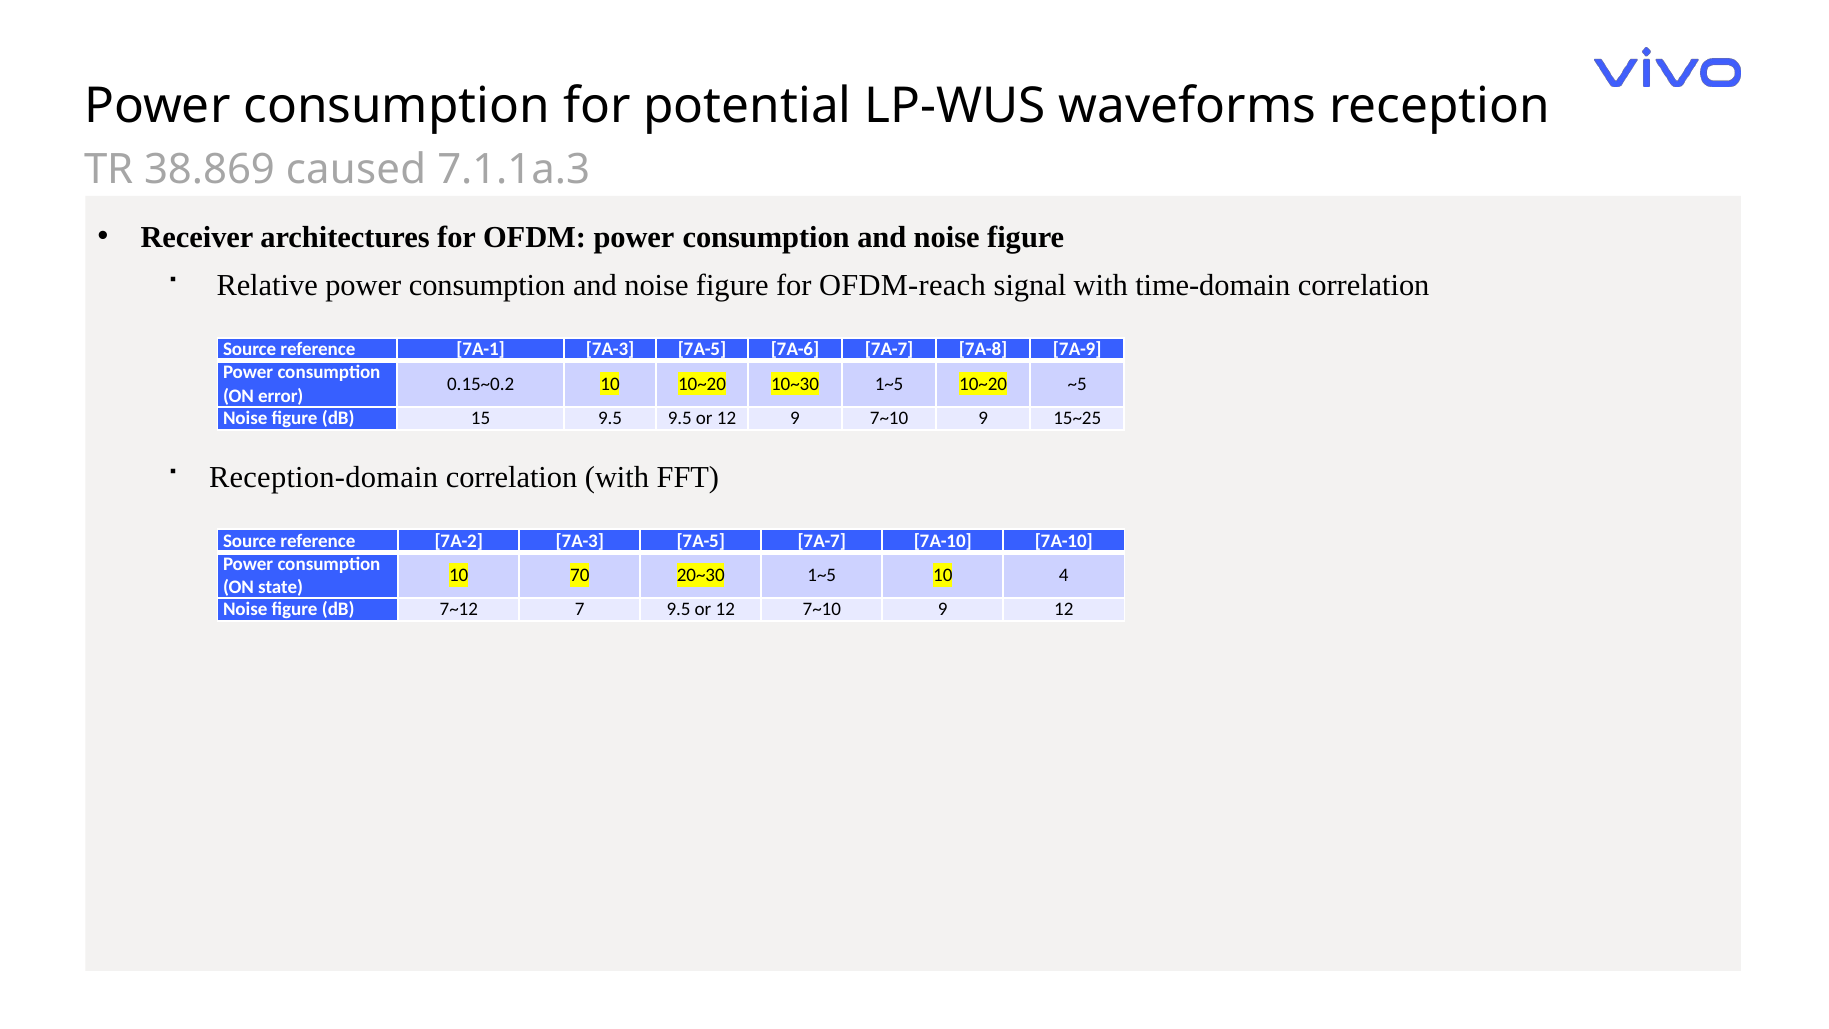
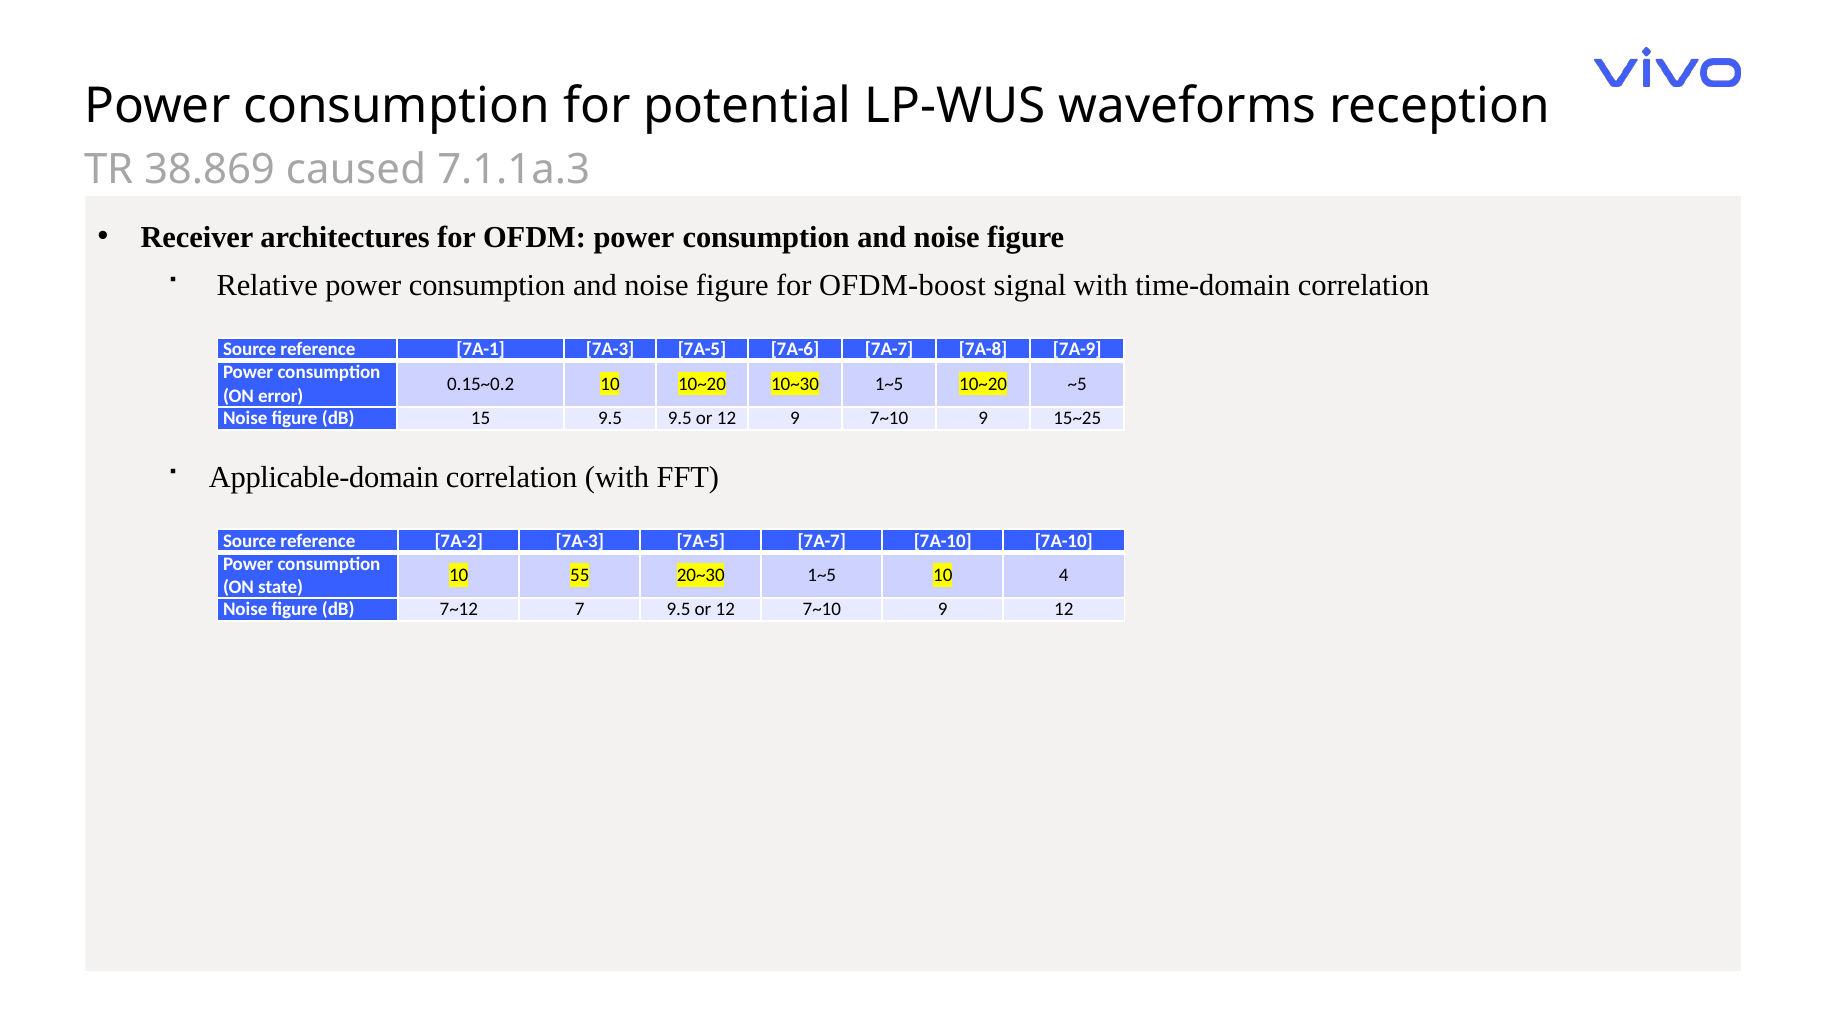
OFDM-reach: OFDM-reach -> OFDM-boost (902, 285)
Reception-domain: Reception-domain -> Applicable-domain (324, 477)
70: 70 -> 55 (580, 575)
